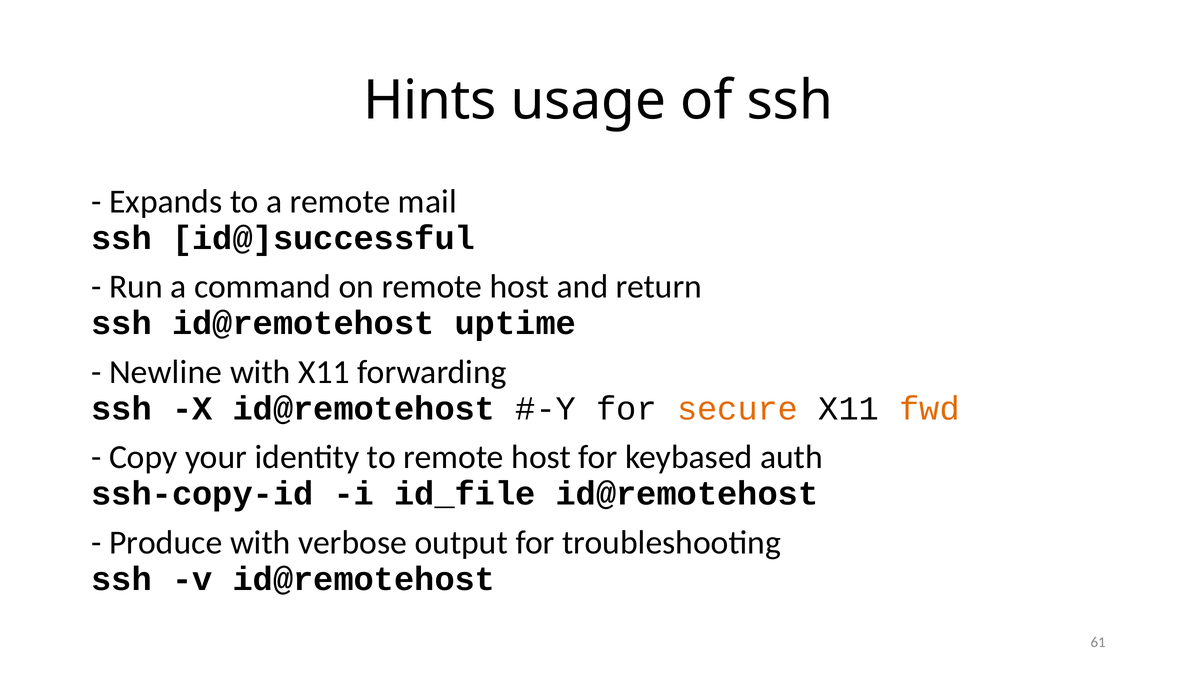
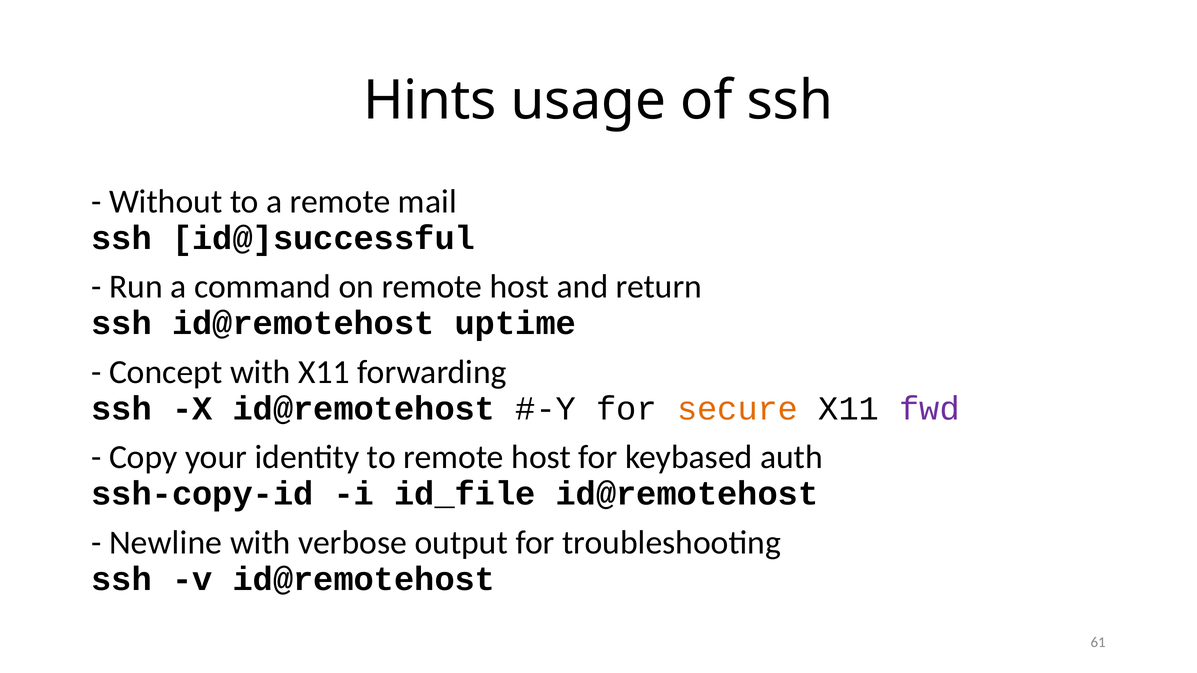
Expands: Expands -> Without (166, 202)
Newline: Newline -> Concept (166, 372)
fwd colour: orange -> purple (929, 409)
Produce: Produce -> Newline (166, 543)
